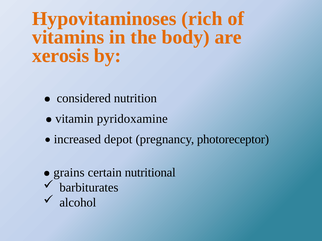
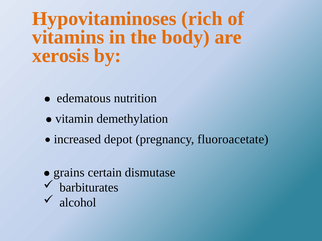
considered: considered -> edematous (84, 98)
pyridoxamine: pyridoxamine -> demethylation (132, 119)
photoreceptor: photoreceptor -> fluoroacetate (233, 140)
nutritional: nutritional -> dismutase (150, 173)
